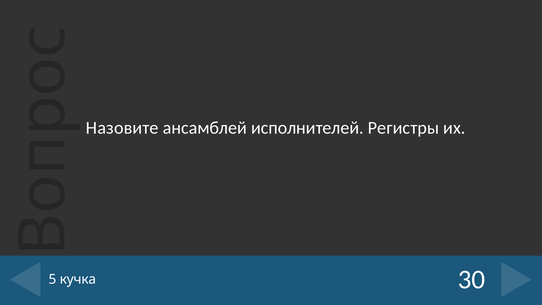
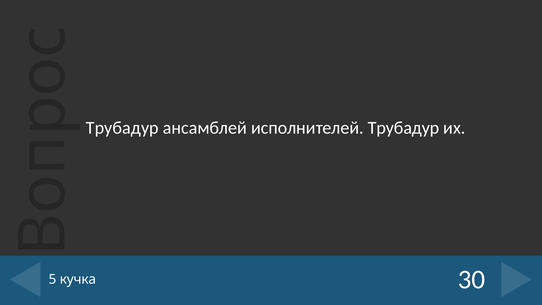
Назовите: Назовите -> Трубадур (122, 128)
исполнителей Регистры: Регистры -> Трубадур (404, 128)
